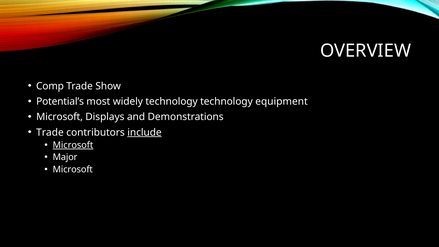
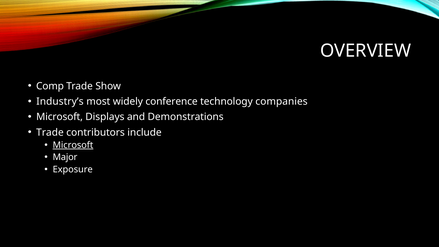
Potential’s: Potential’s -> Industry’s (60, 101)
widely technology: technology -> conference (172, 101)
equipment: equipment -> companies (282, 101)
include underline: present -> none (145, 132)
Microsoft: Microsoft -> Exposure (73, 169)
